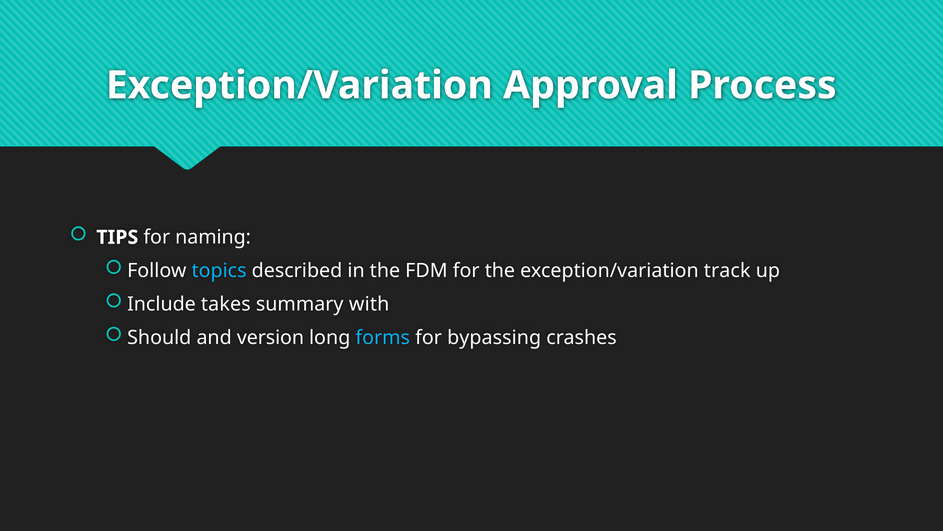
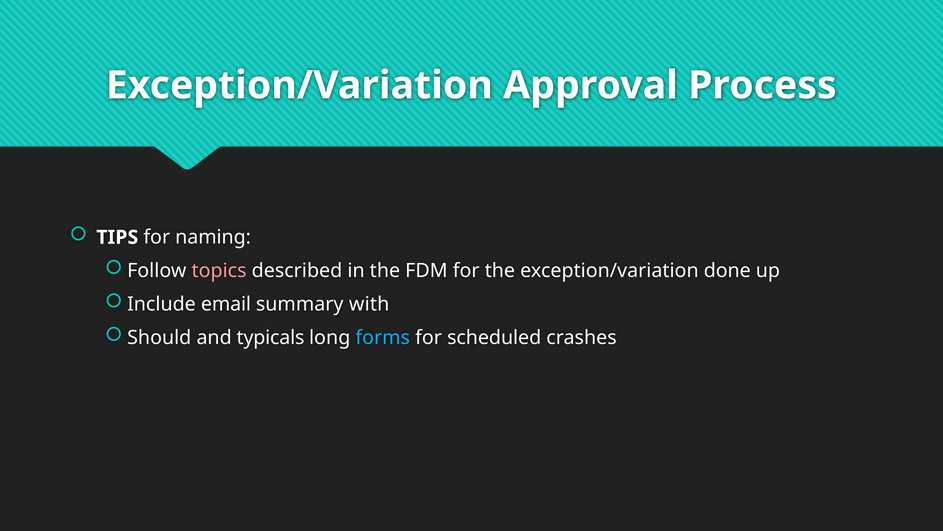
topics colour: light blue -> pink (219, 271)
track: track -> done (727, 271)
takes: takes -> email (226, 304)
version: version -> typicals (271, 337)
bypassing: bypassing -> scheduled (494, 337)
